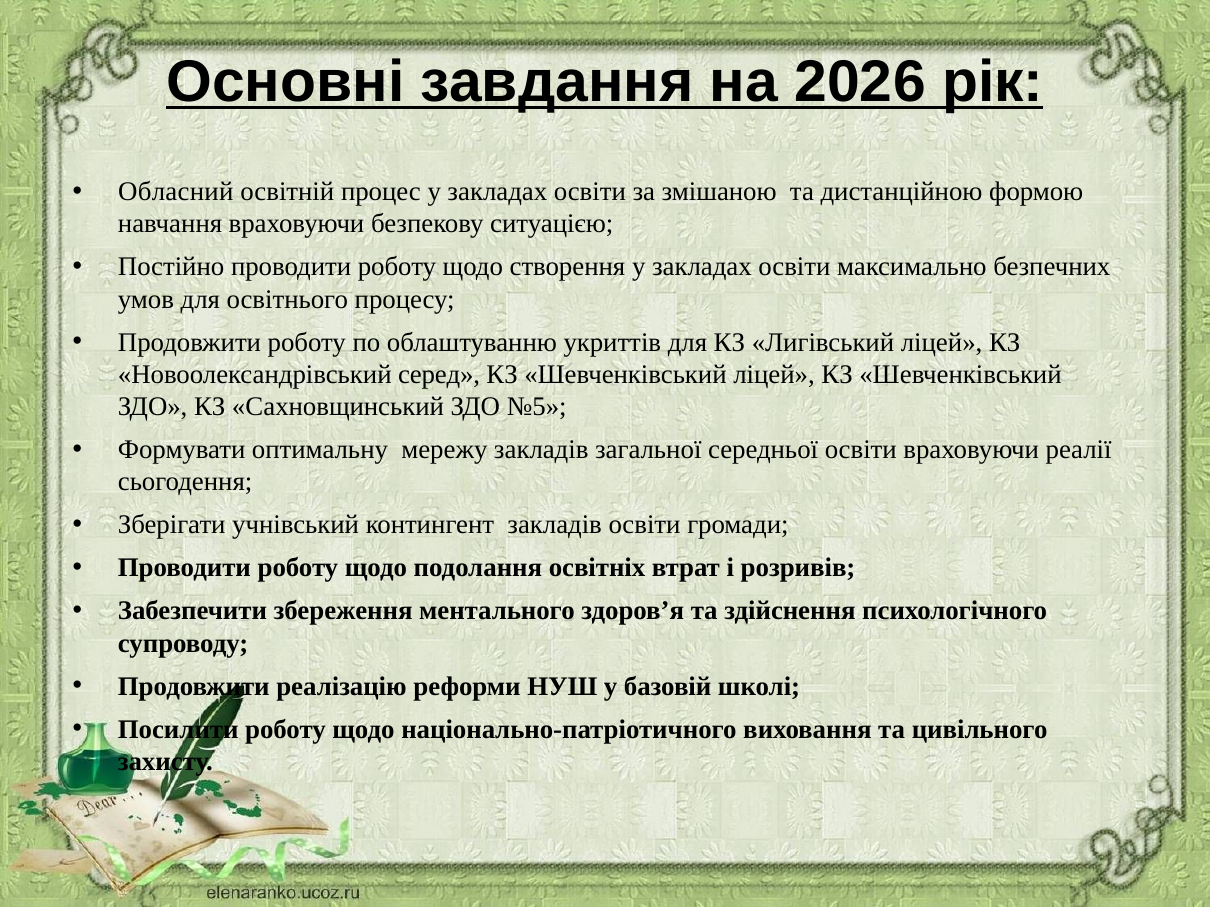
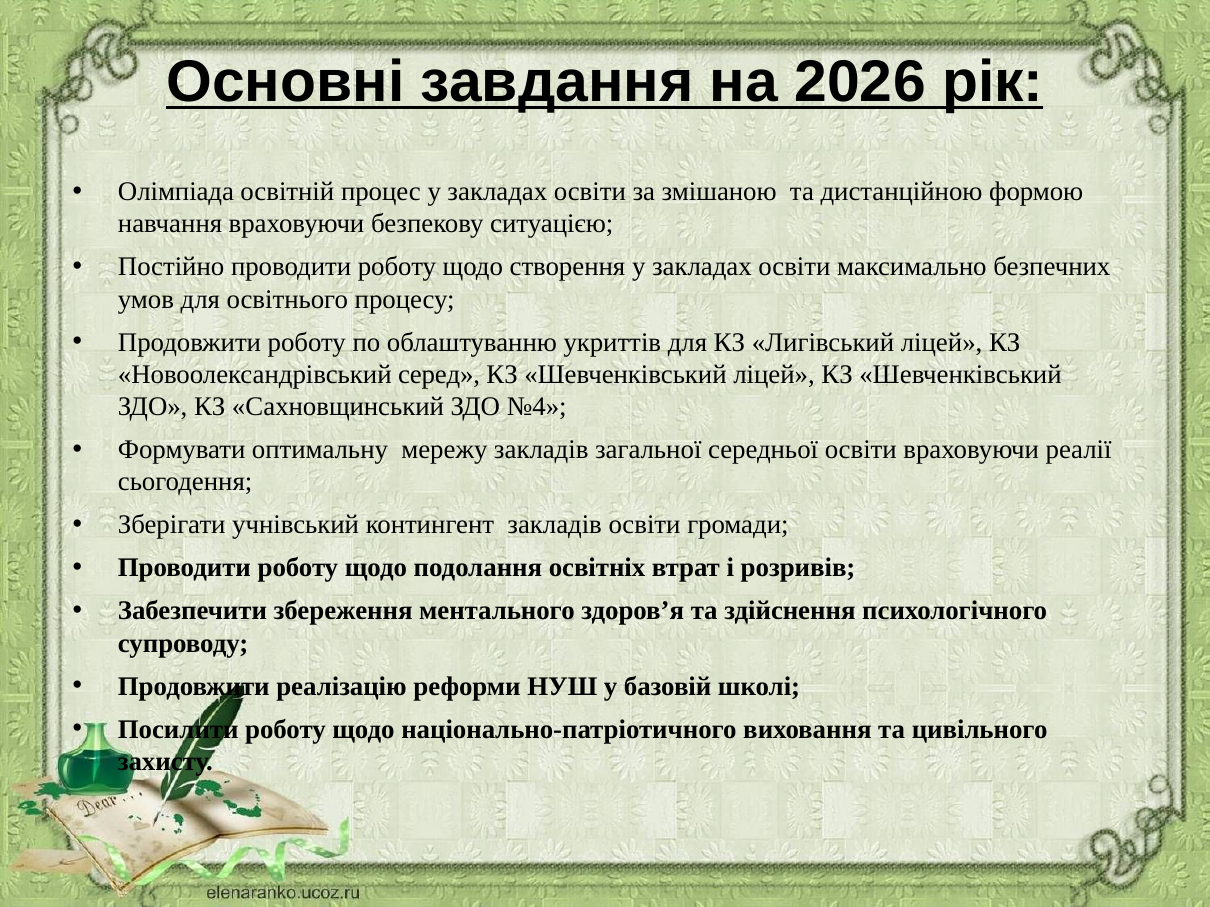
Обласний: Обласний -> Олімпіада (176, 192)
№5: №5 -> №4 (537, 407)
